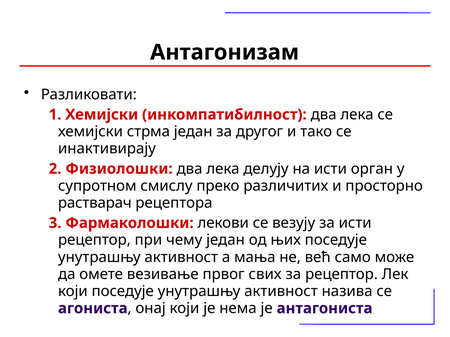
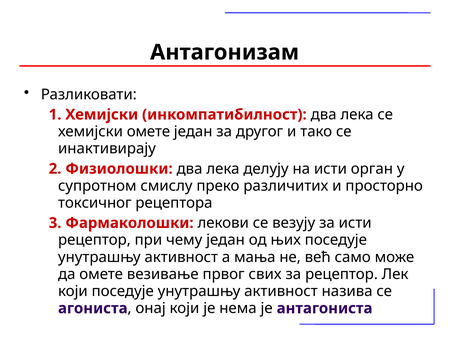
хемијски стрма: стрма -> омете (148, 132)
растварач: растварач -> токсичног (95, 203)
